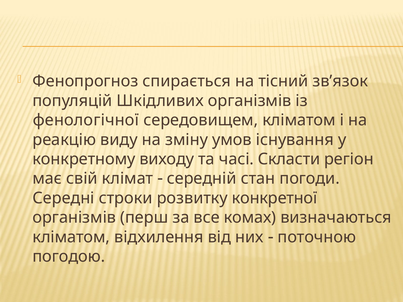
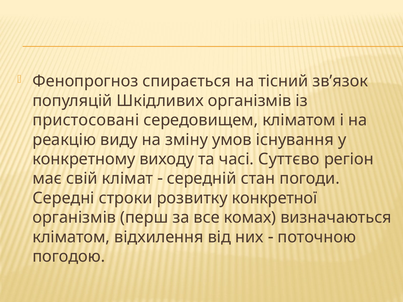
фенологічної: фенологічної -> пристосовані (86, 120)
Скласти: Скласти -> Суттєво (289, 159)
